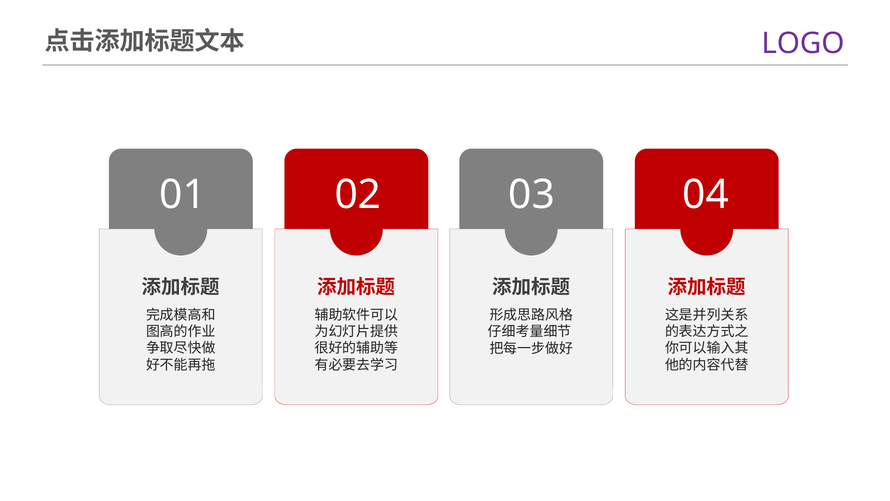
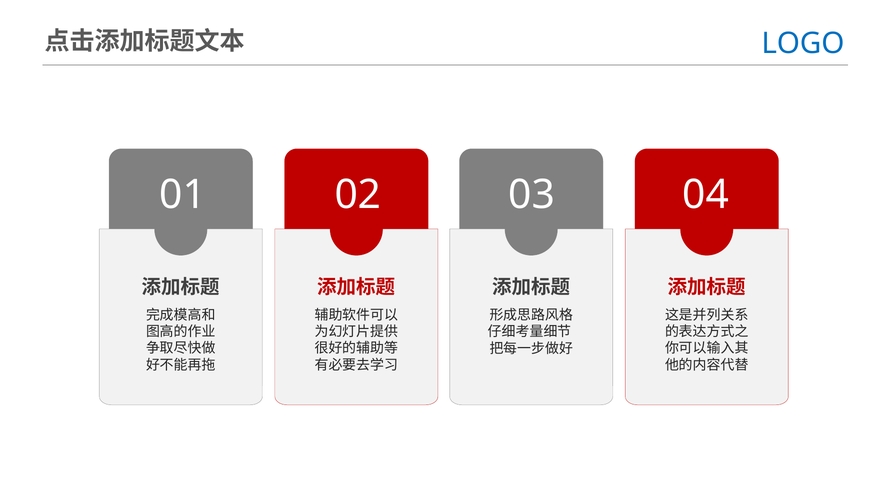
LOGO colour: purple -> blue (803, 43)
